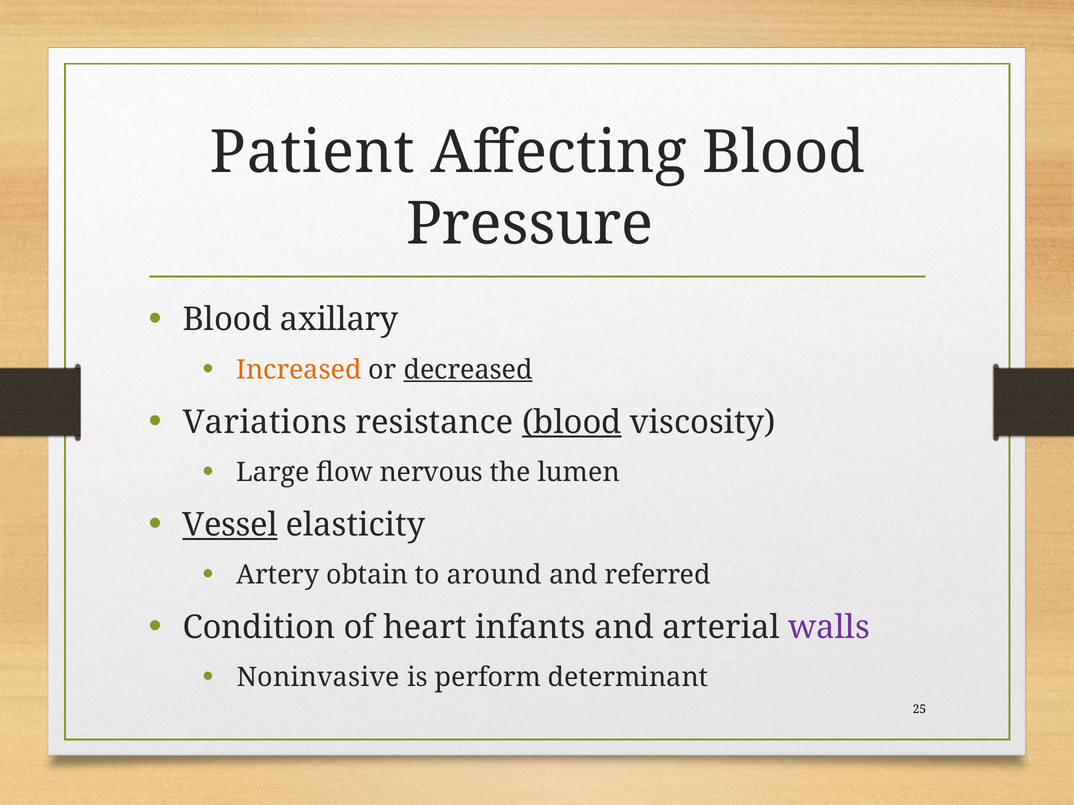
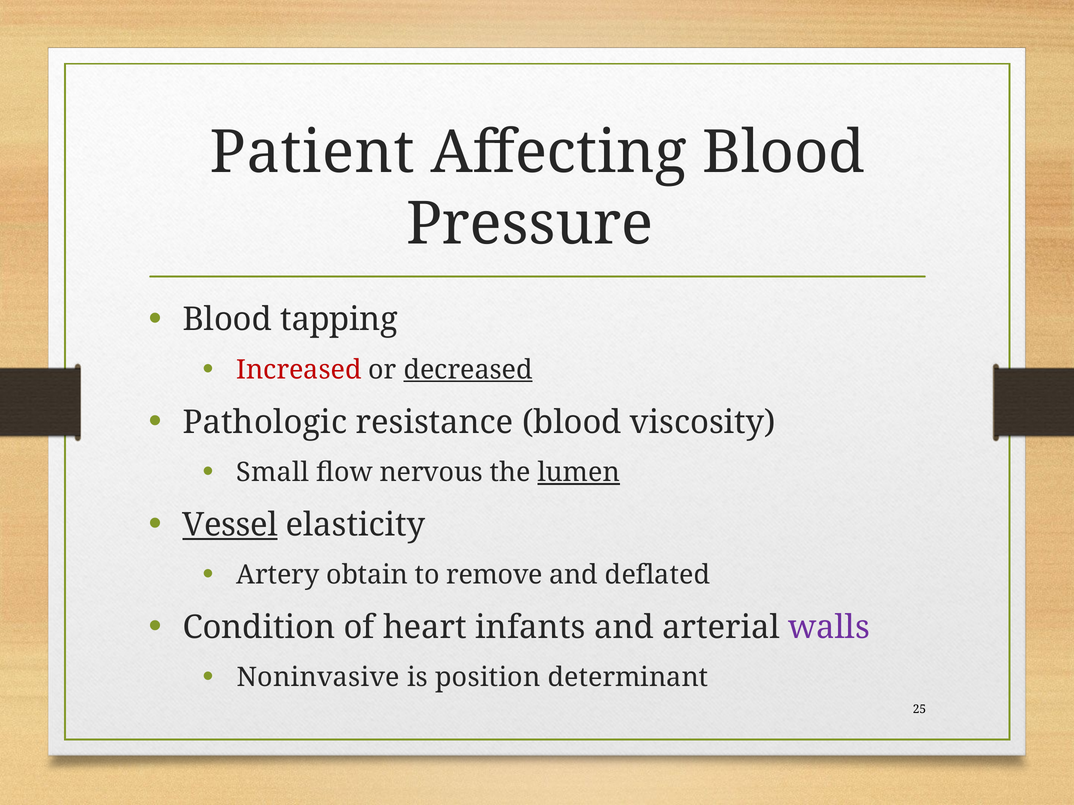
axillary: axillary -> tapping (339, 320)
Increased colour: orange -> red (299, 370)
Variations: Variations -> Pathologic (265, 422)
blood underline: present -> none (572, 422)
Large: Large -> Small (273, 473)
lumen underline: none -> present (579, 473)
around: around -> remove (495, 575)
referred: referred -> deflated (658, 575)
perform: perform -> position (488, 678)
